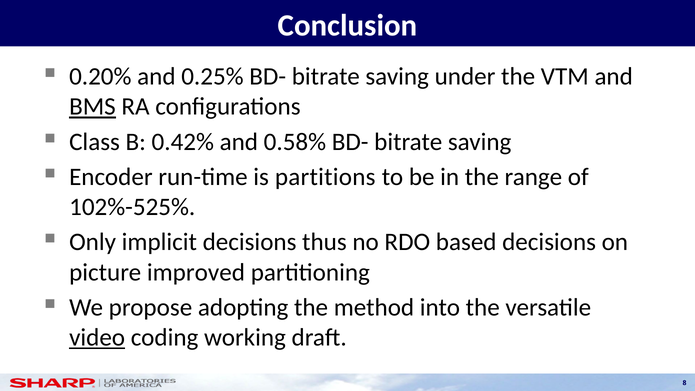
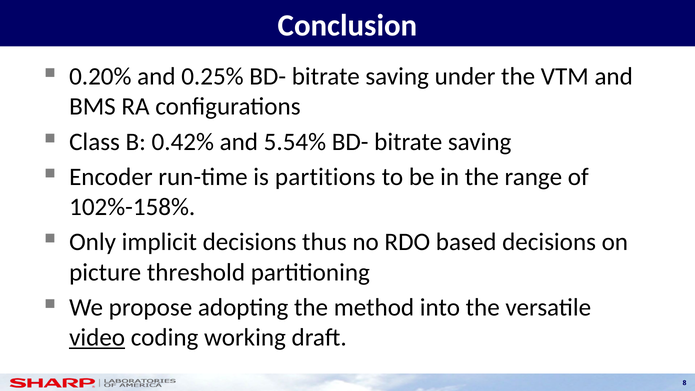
BMS underline: present -> none (92, 107)
0.58%: 0.58% -> 5.54% (295, 142)
102%-525%: 102%-525% -> 102%-158% (132, 207)
improved: improved -> threshold (196, 272)
